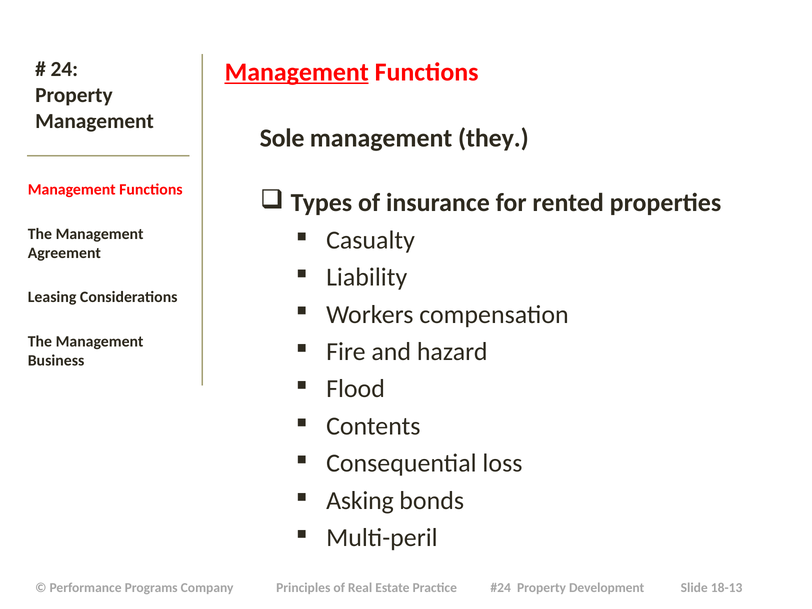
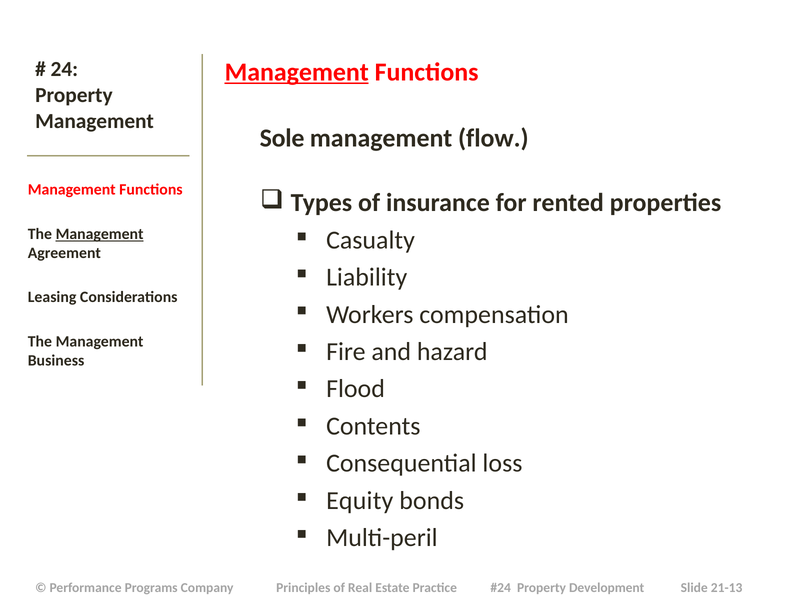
they: they -> flow (493, 138)
Management underline: none -> present (100, 234)
Asking: Asking -> Equity (360, 501)
18-13: 18-13 -> 21-13 (727, 588)
